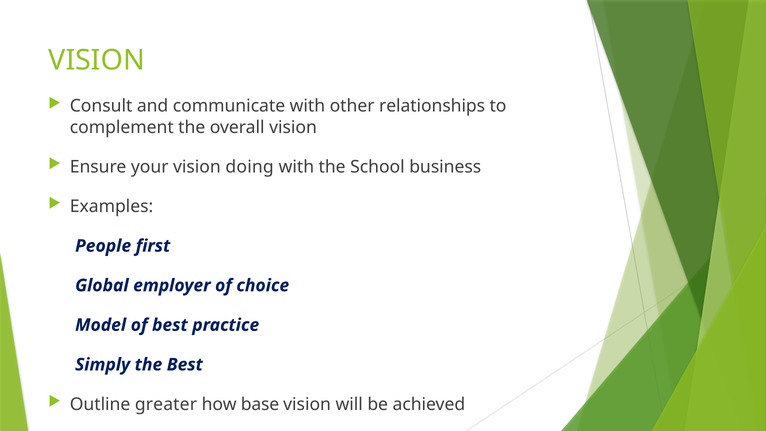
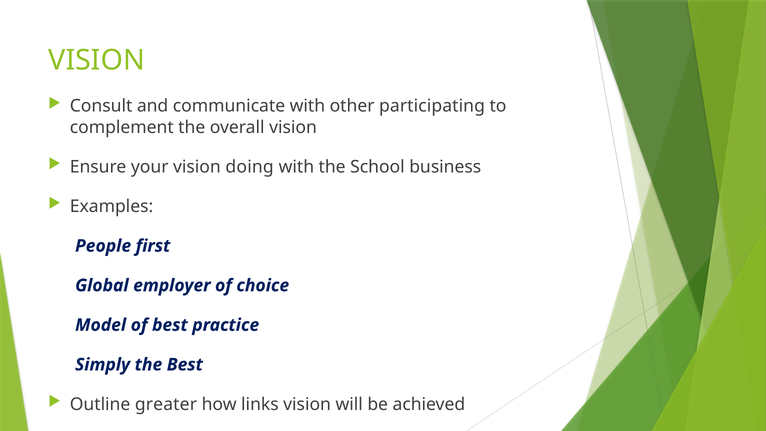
relationships: relationships -> participating (432, 106)
base: base -> links (260, 404)
